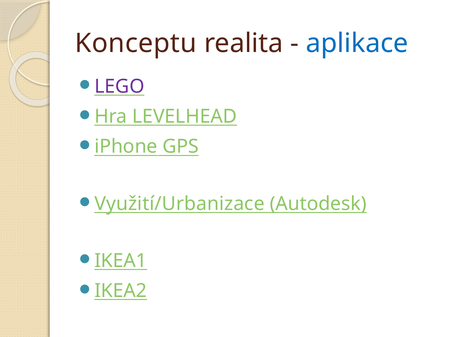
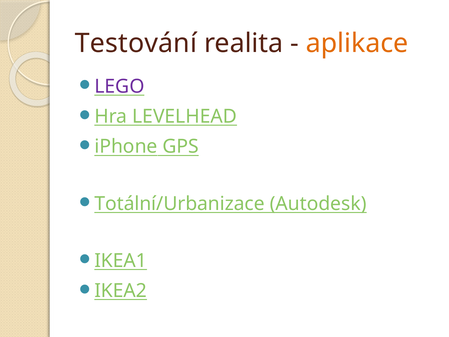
Konceptu: Konceptu -> Testování (136, 43)
aplikace colour: blue -> orange (357, 43)
Využití/Urbanizace: Využití/Urbanizace -> Totální/Urbanizace (180, 203)
